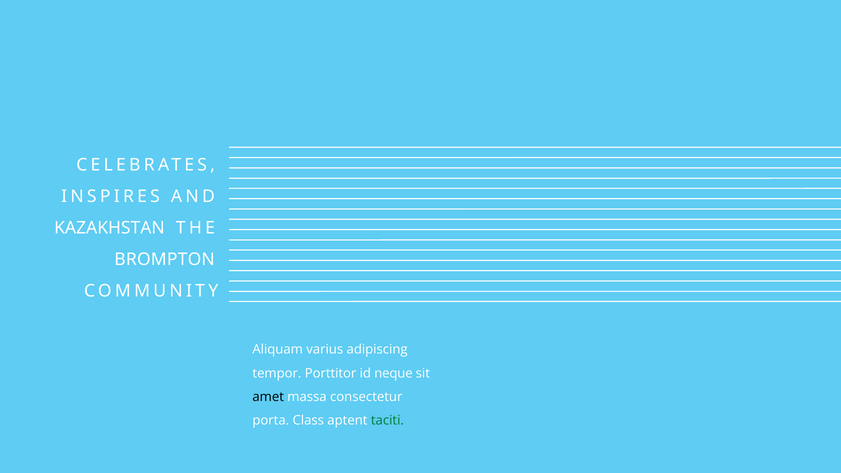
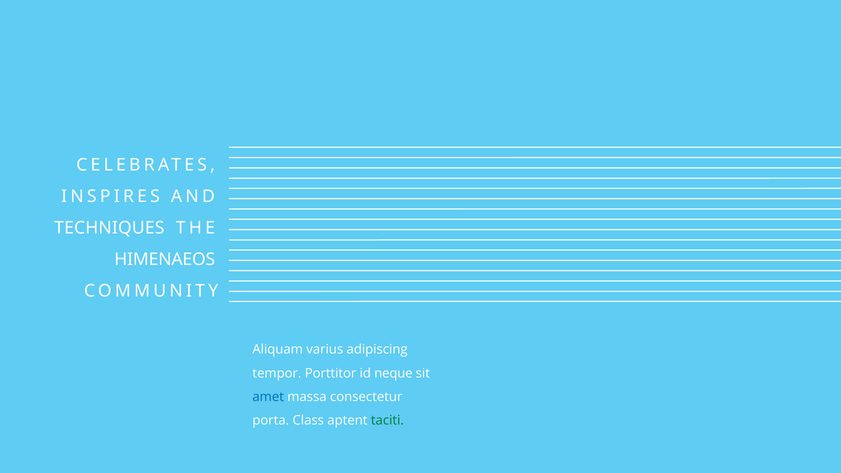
KAZAKHSTAN: KAZAKHSTAN -> TECHNIQUES (109, 228)
BROMPTON: BROMPTON -> HIMENAEOS (165, 260)
amet colour: black -> blue (268, 397)
